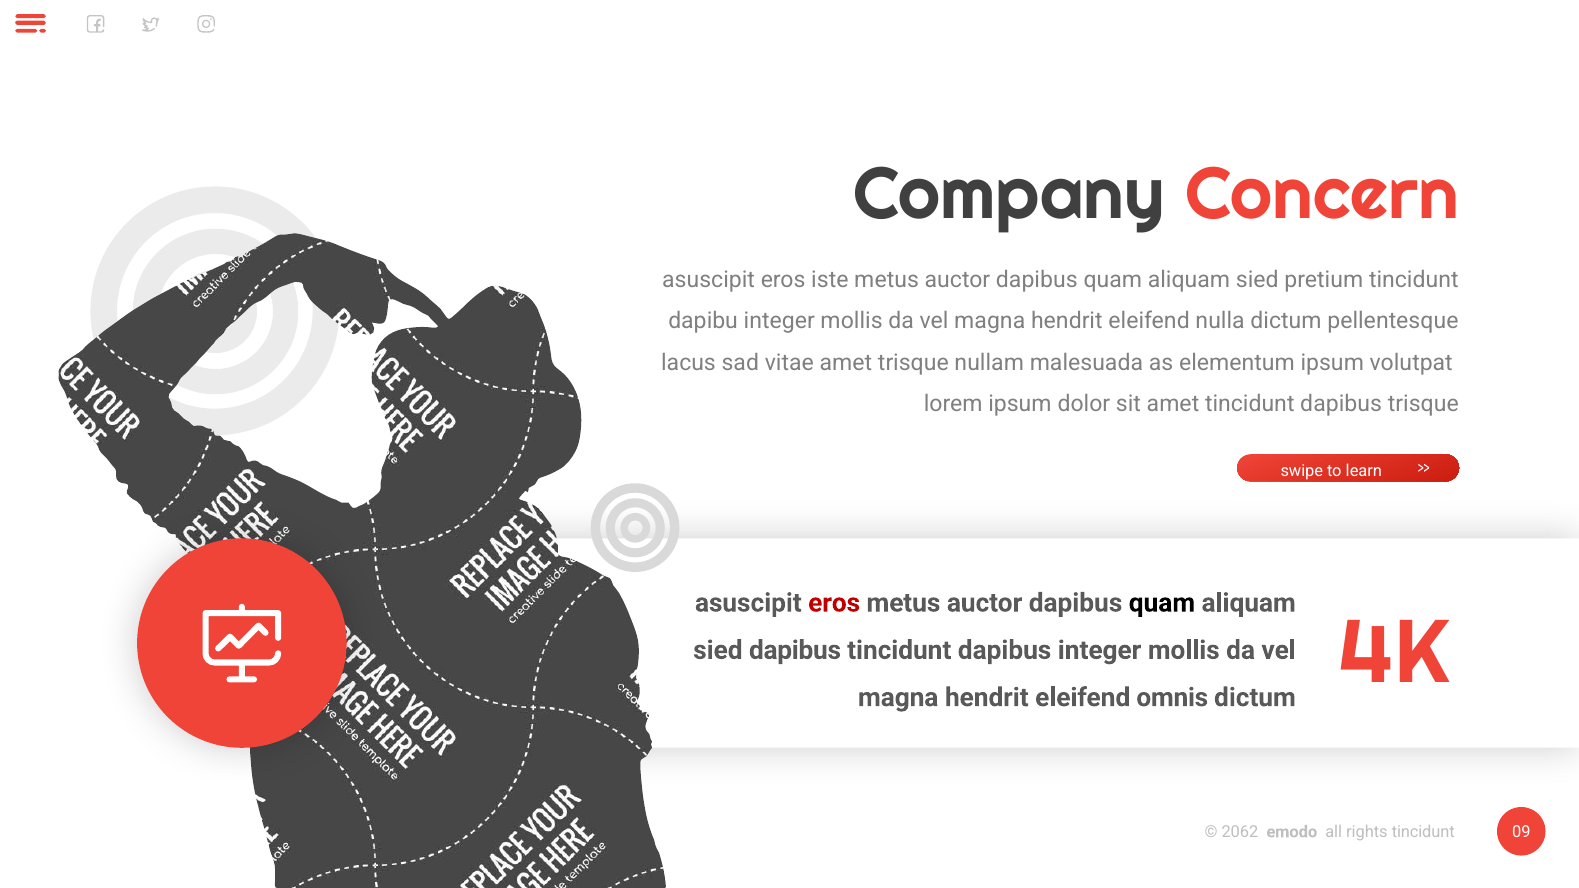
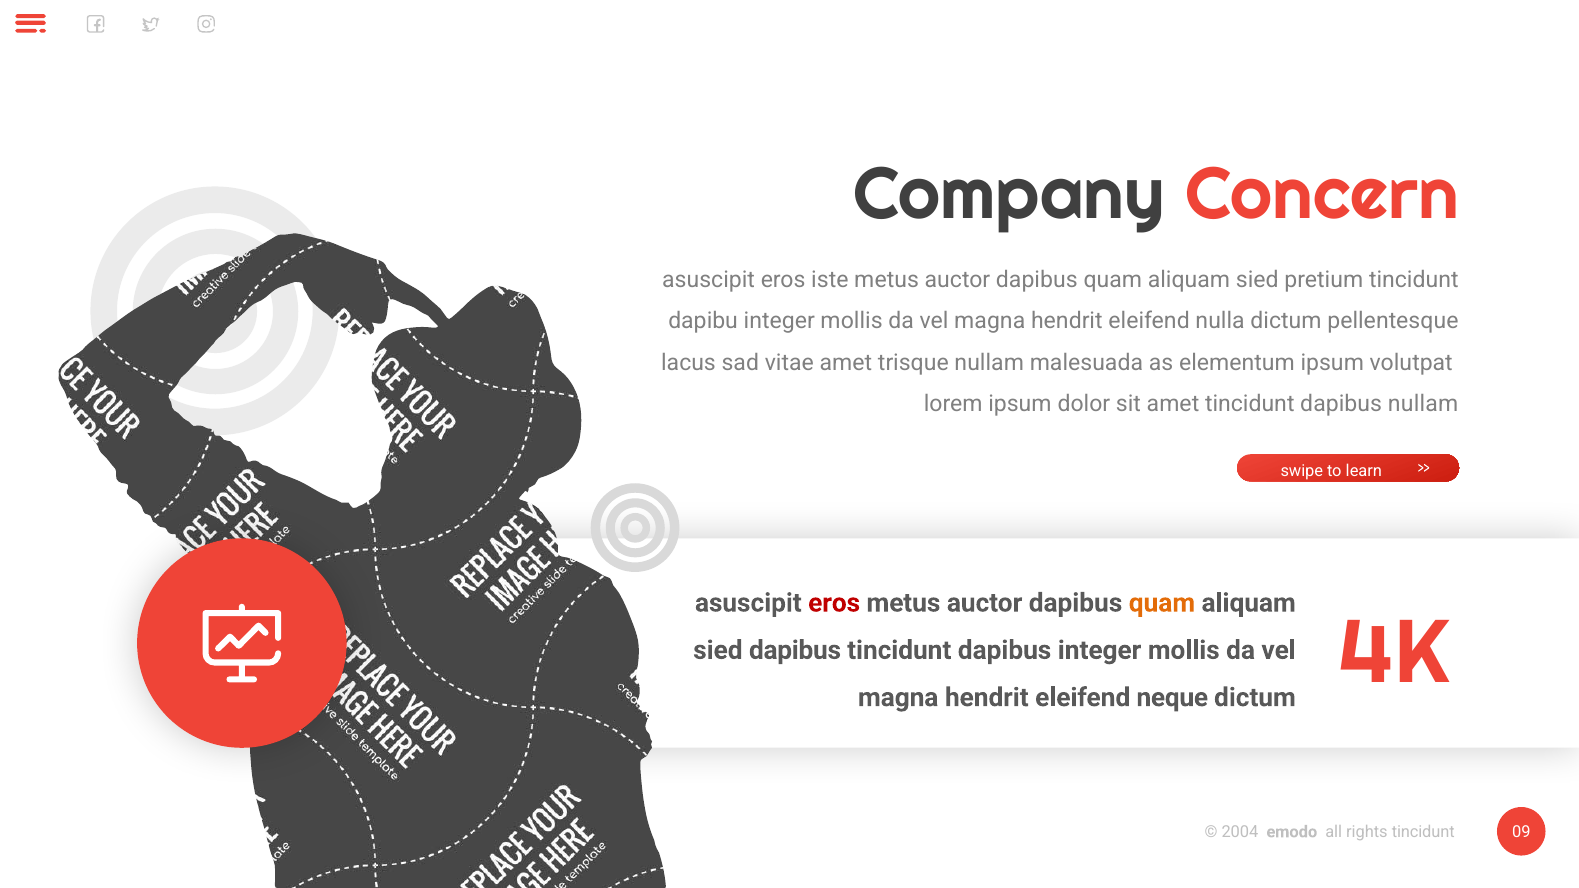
trisque: trisque -> nullam (1423, 404)
quam colour: black -> orange (1162, 603)
omnis: omnis -> neque (1172, 698)
2062: 2062 -> 2004 (1240, 832)
